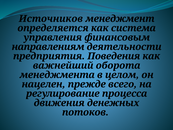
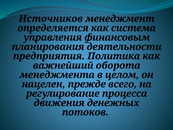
направлениям: направлениям -> планирования (48, 47)
Поведения: Поведения -> Политика (114, 56)
